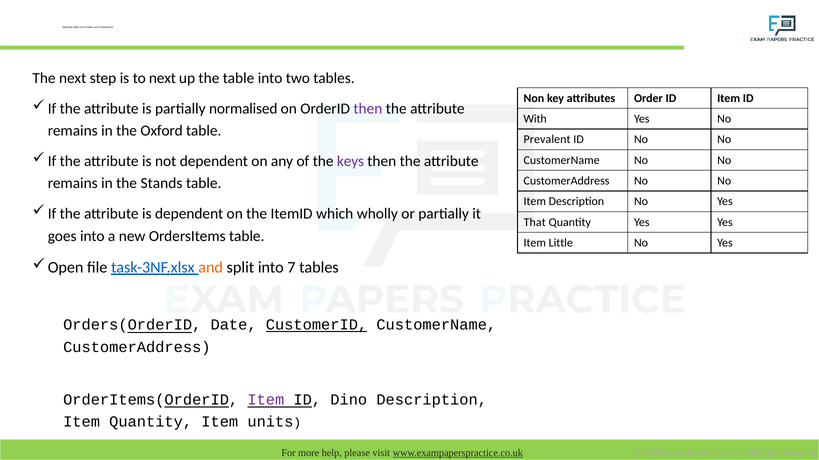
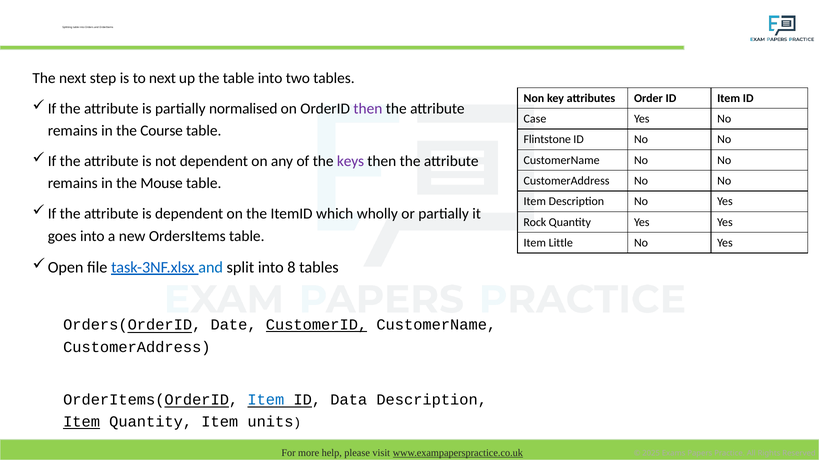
With: With -> Case (535, 119)
Oxford: Oxford -> Course (162, 131)
Prevalent: Prevalent -> Flintstone (547, 140)
Stands: Stands -> Mouse (162, 184)
That: That -> Rock (535, 222)
and colour: orange -> blue (211, 268)
7: 7 -> 8 (291, 268)
Item colour: purple -> blue (266, 400)
Dino: Dino -> Data (349, 400)
Item underline: none -> present (82, 422)
